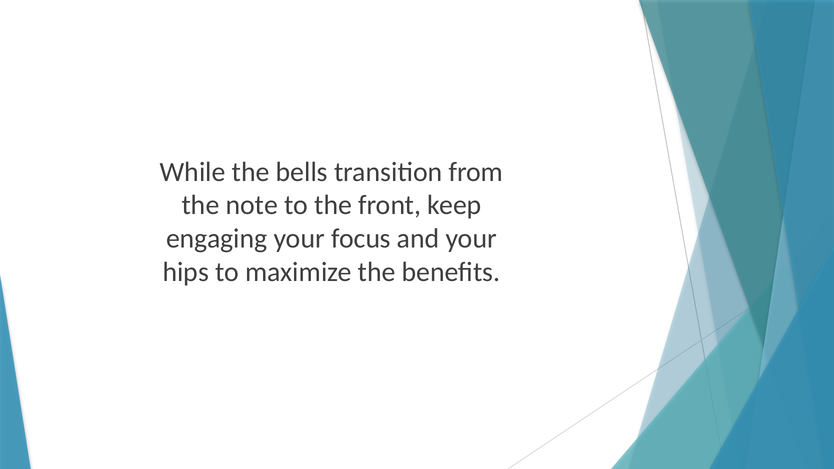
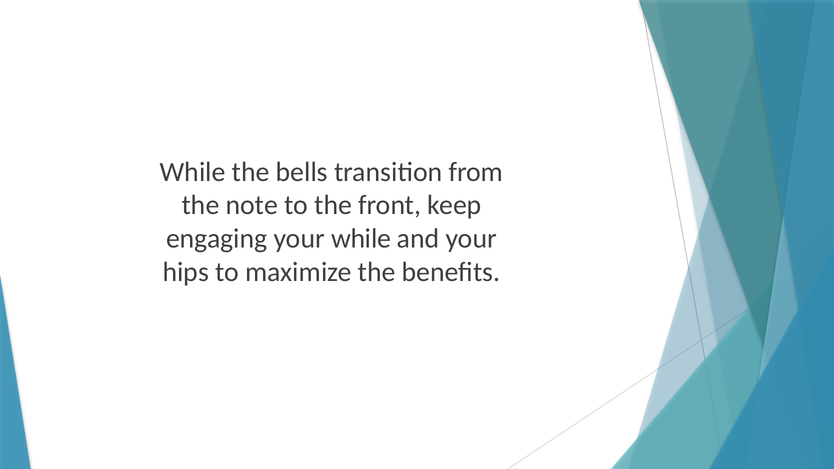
your focus: focus -> while (361, 239)
